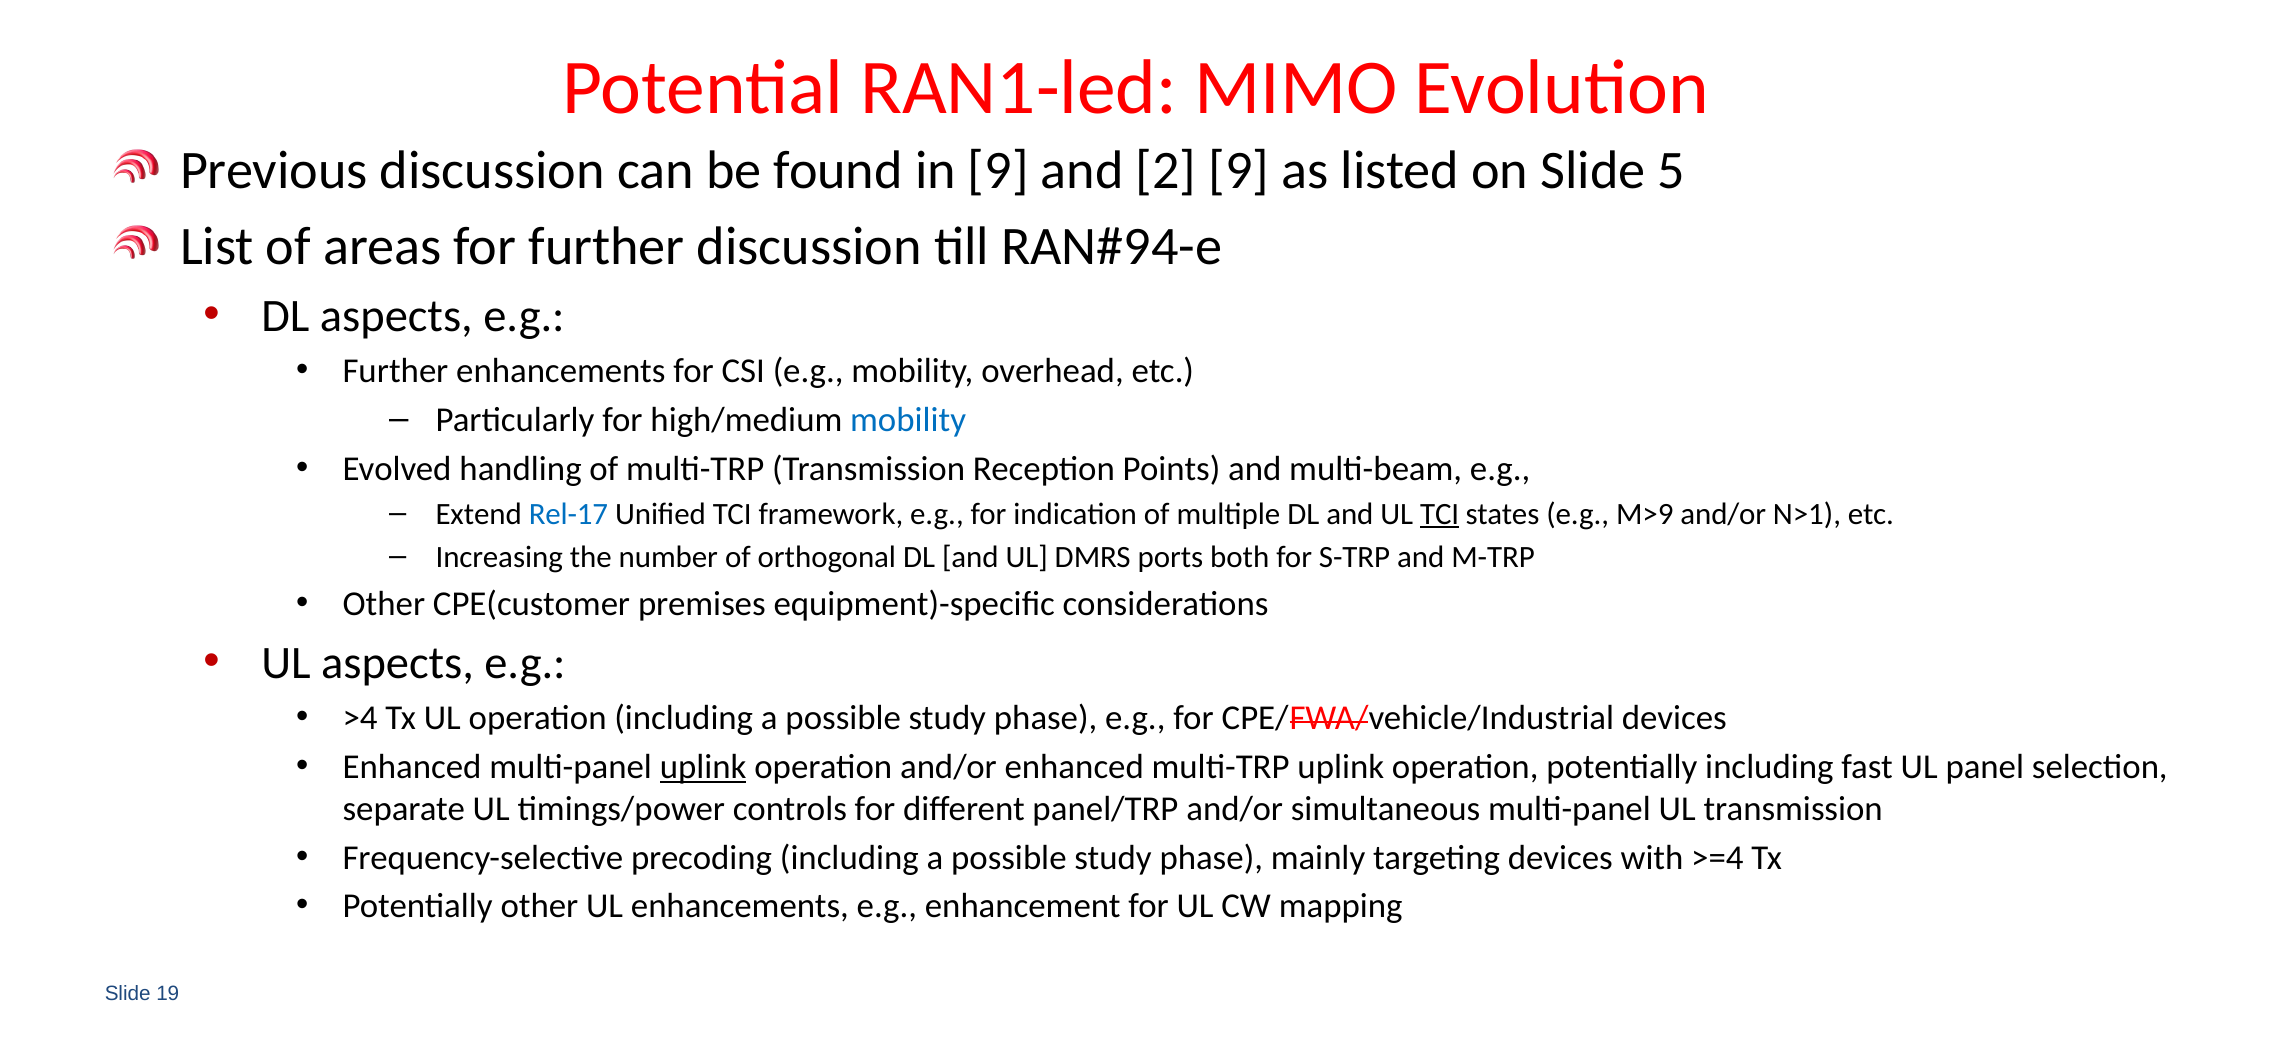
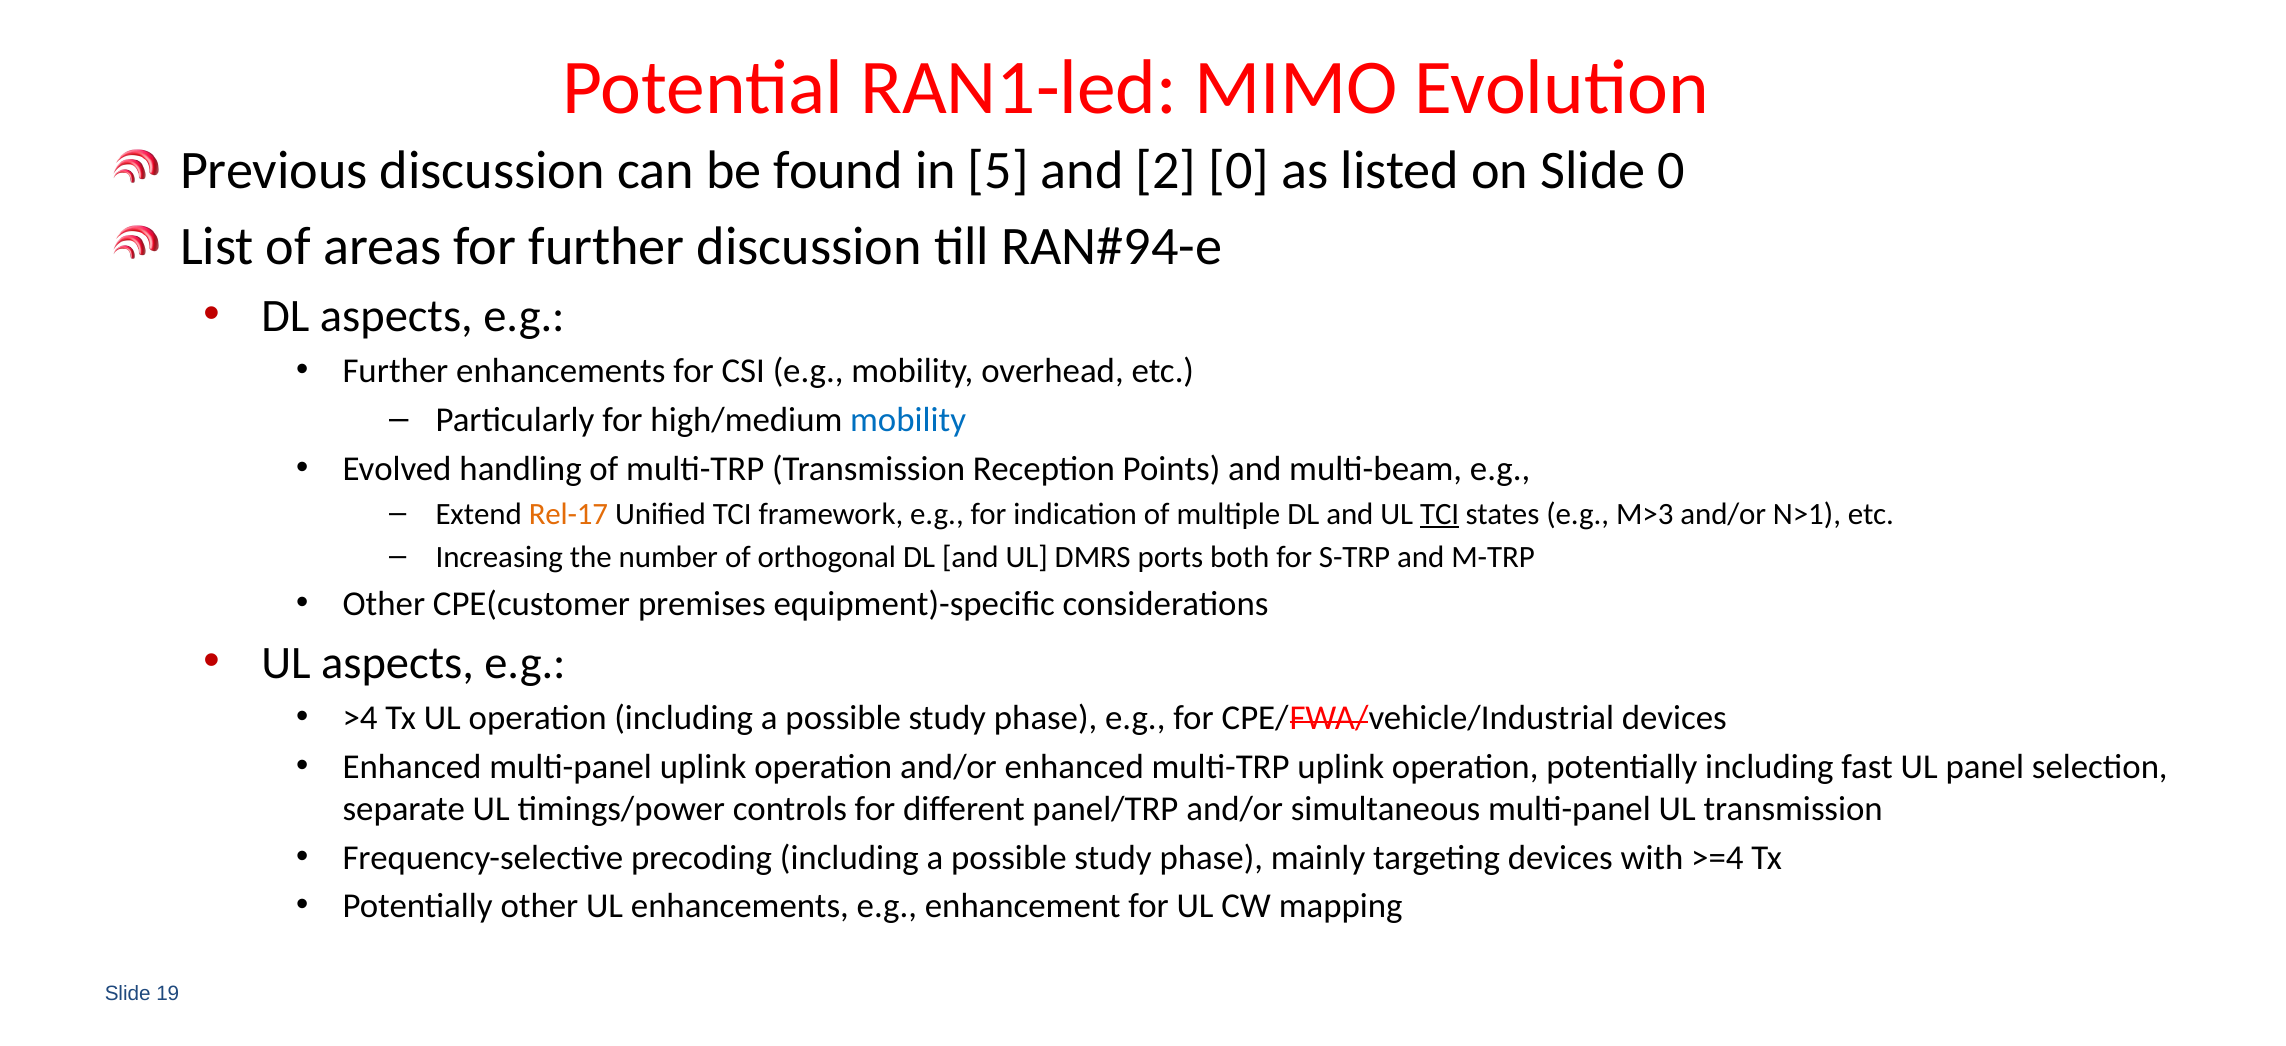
in 9: 9 -> 5 (998, 171)
2 9: 9 -> 0 (1239, 171)
Slide 5: 5 -> 0 (1671, 171)
Rel-17 colour: blue -> orange (568, 514)
M>9: M>9 -> M>3 (1645, 514)
uplink underline: present -> none (703, 766)
